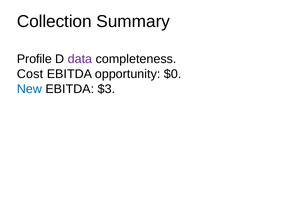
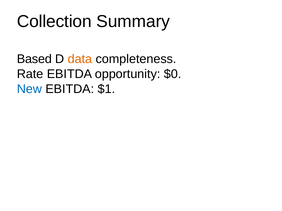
Profile: Profile -> Based (34, 59)
data colour: purple -> orange (80, 59)
Cost: Cost -> Rate (30, 74)
$3: $3 -> $1 (106, 89)
